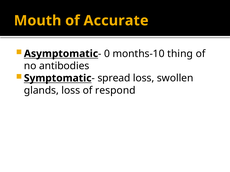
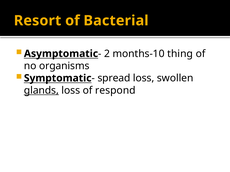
Mouth: Mouth -> Resort (38, 21)
Accurate: Accurate -> Bacterial (116, 21)
0: 0 -> 2 (107, 54)
antibodies: antibodies -> organisms (64, 66)
glands underline: none -> present (41, 91)
